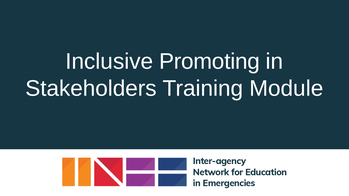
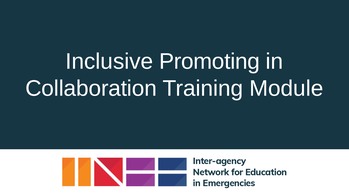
Stakeholders: Stakeholders -> Collaboration (91, 88)
